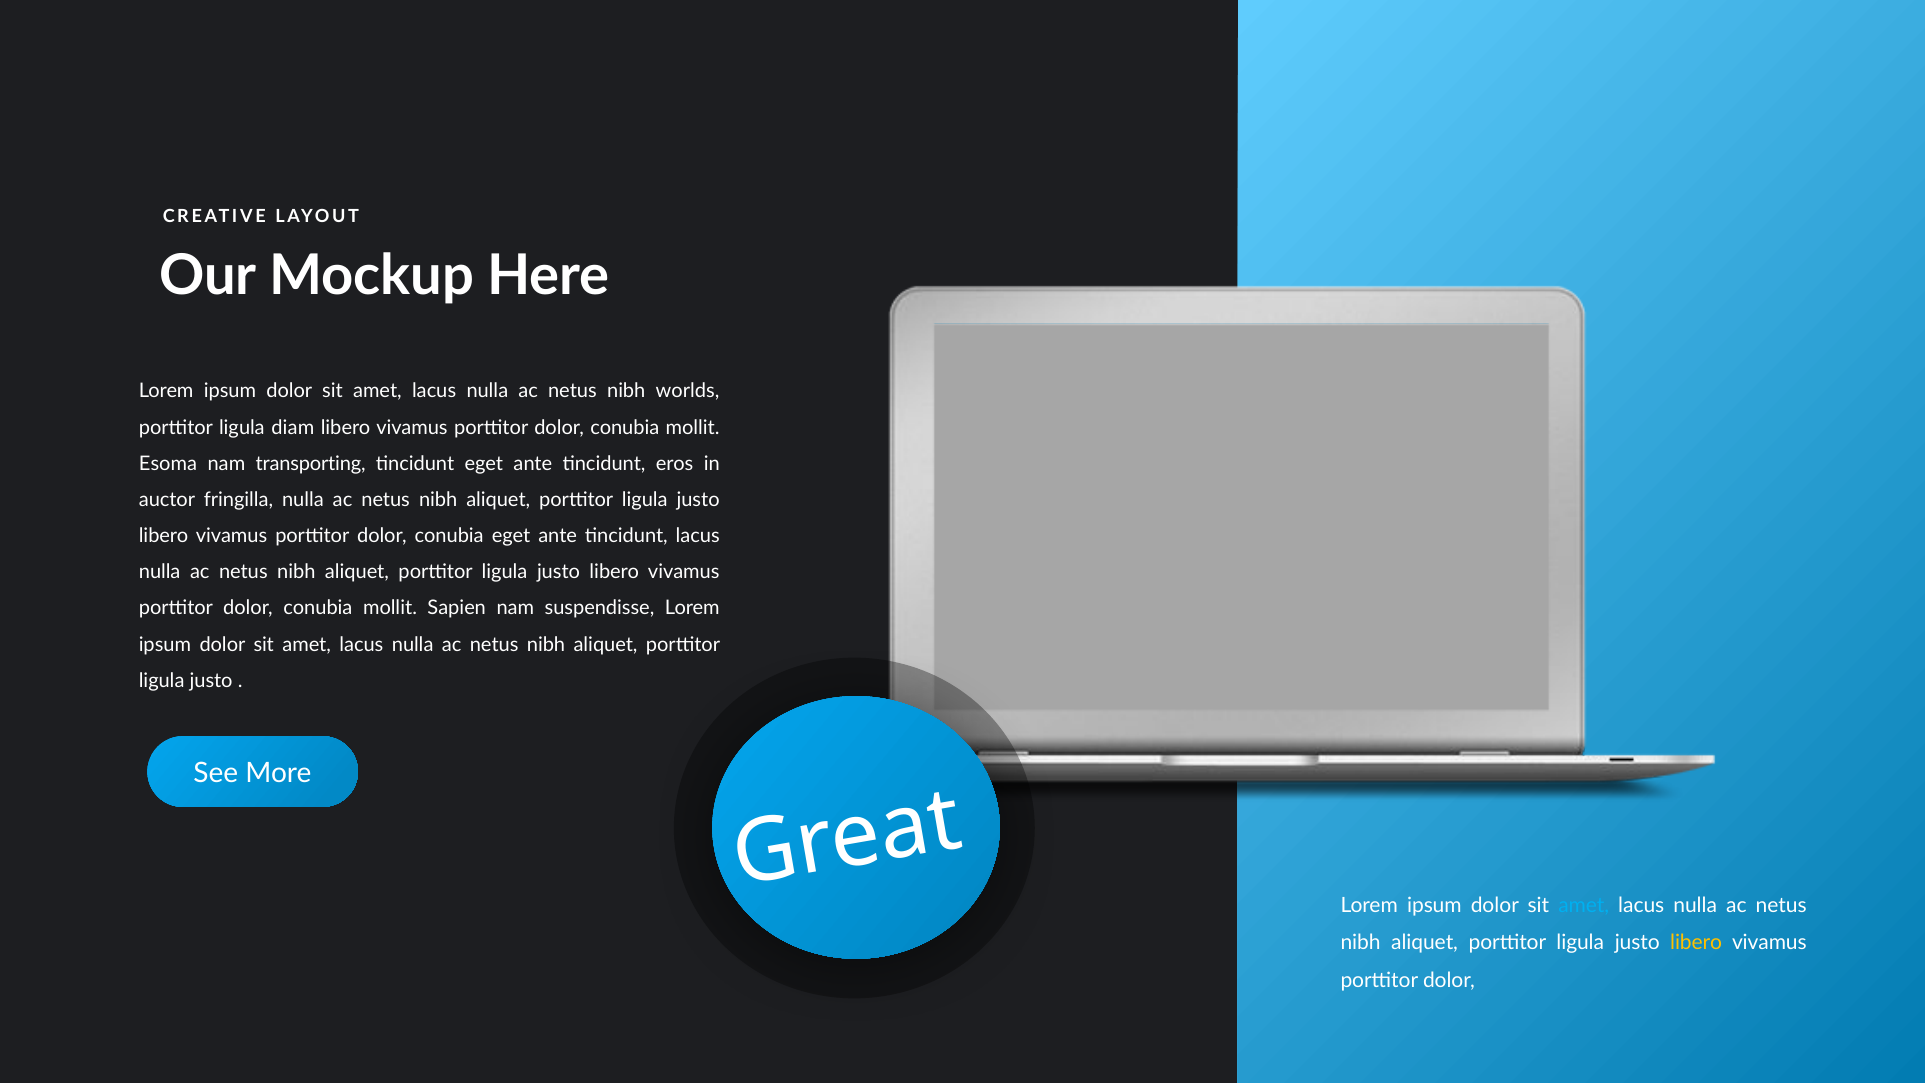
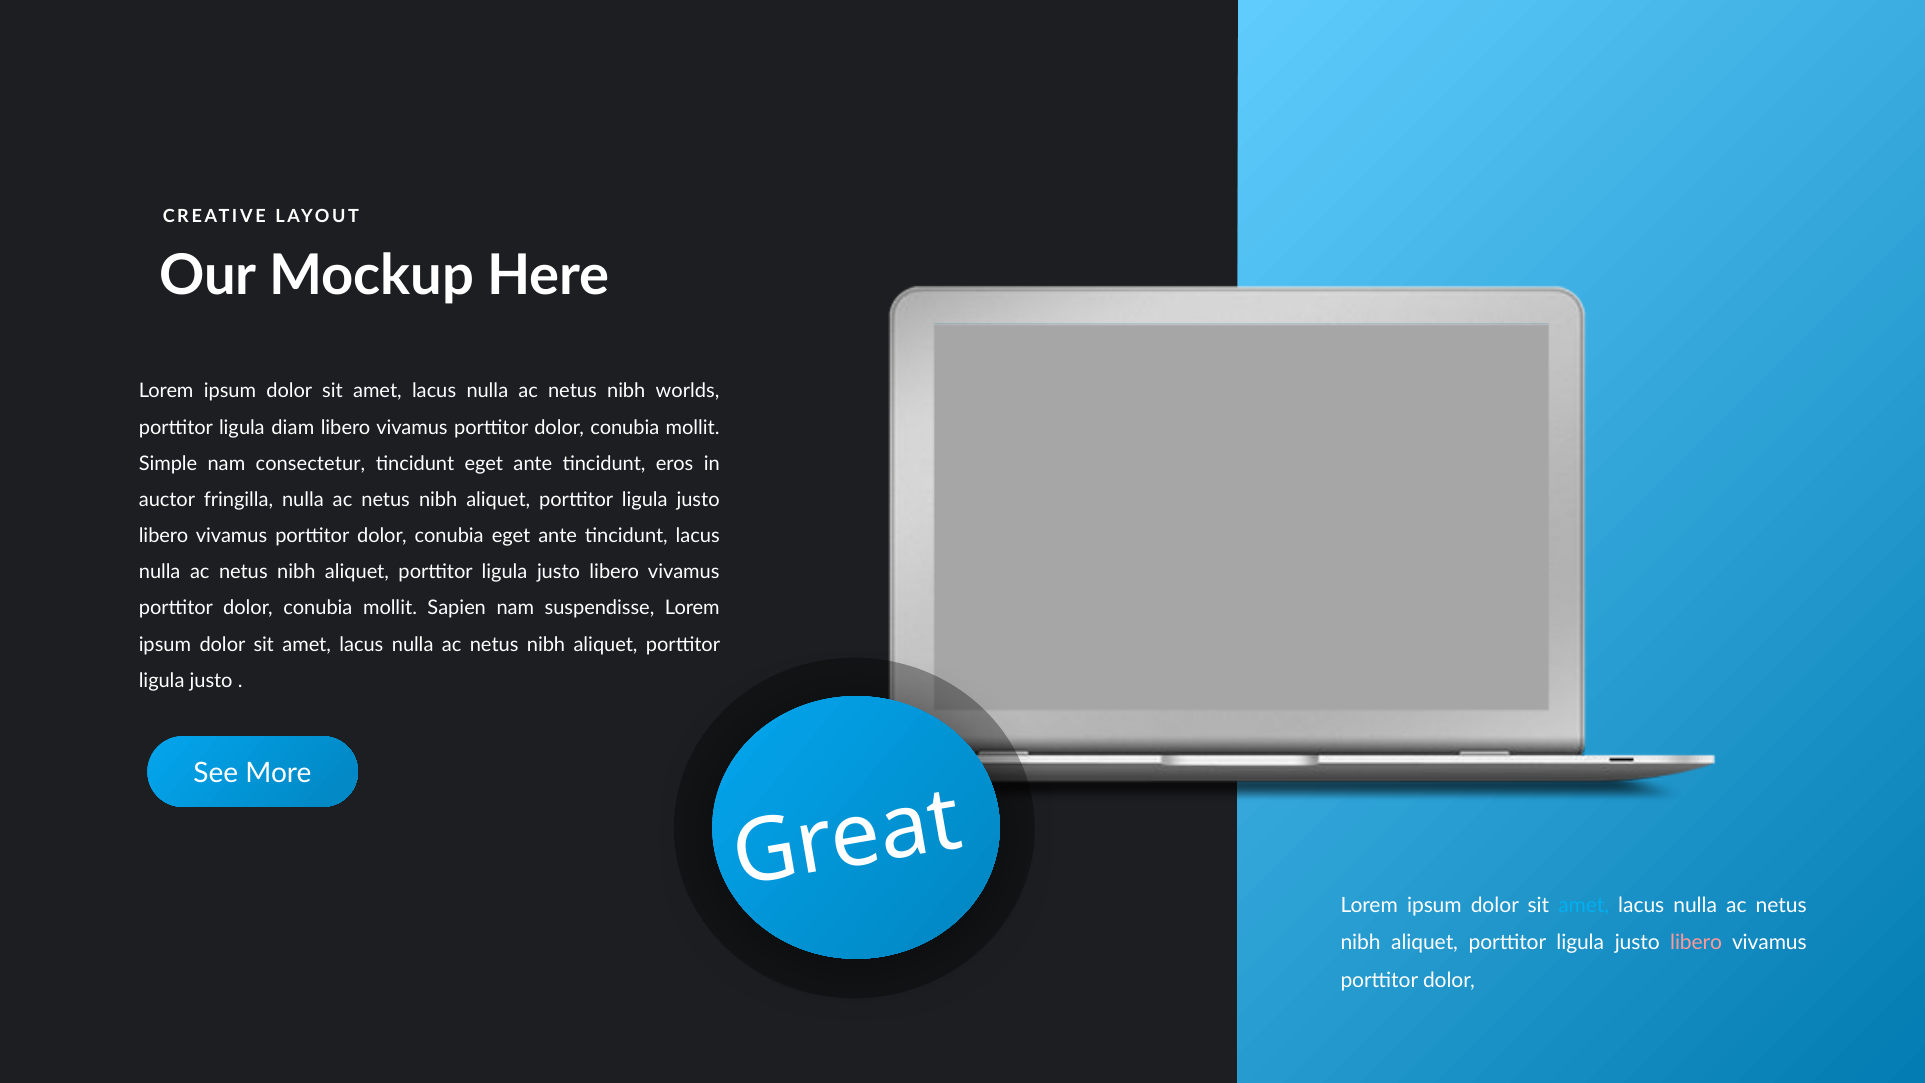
Esoma: Esoma -> Simple (168, 464)
transporting: transporting -> consectetur (310, 464)
libero colour: yellow -> pink (1696, 943)
